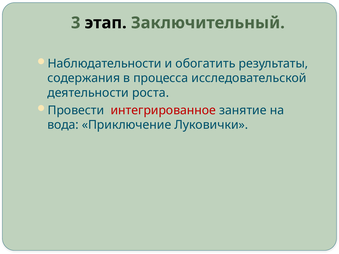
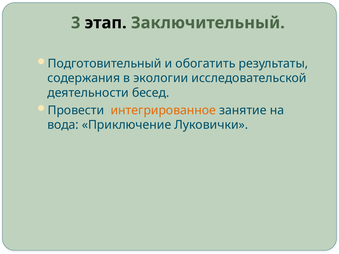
Наблюдательности: Наблюдательности -> Подготовительный (105, 64)
процесса: процесса -> экологии (161, 78)
роста: роста -> бесед (151, 93)
интегрированное colour: red -> orange (163, 110)
